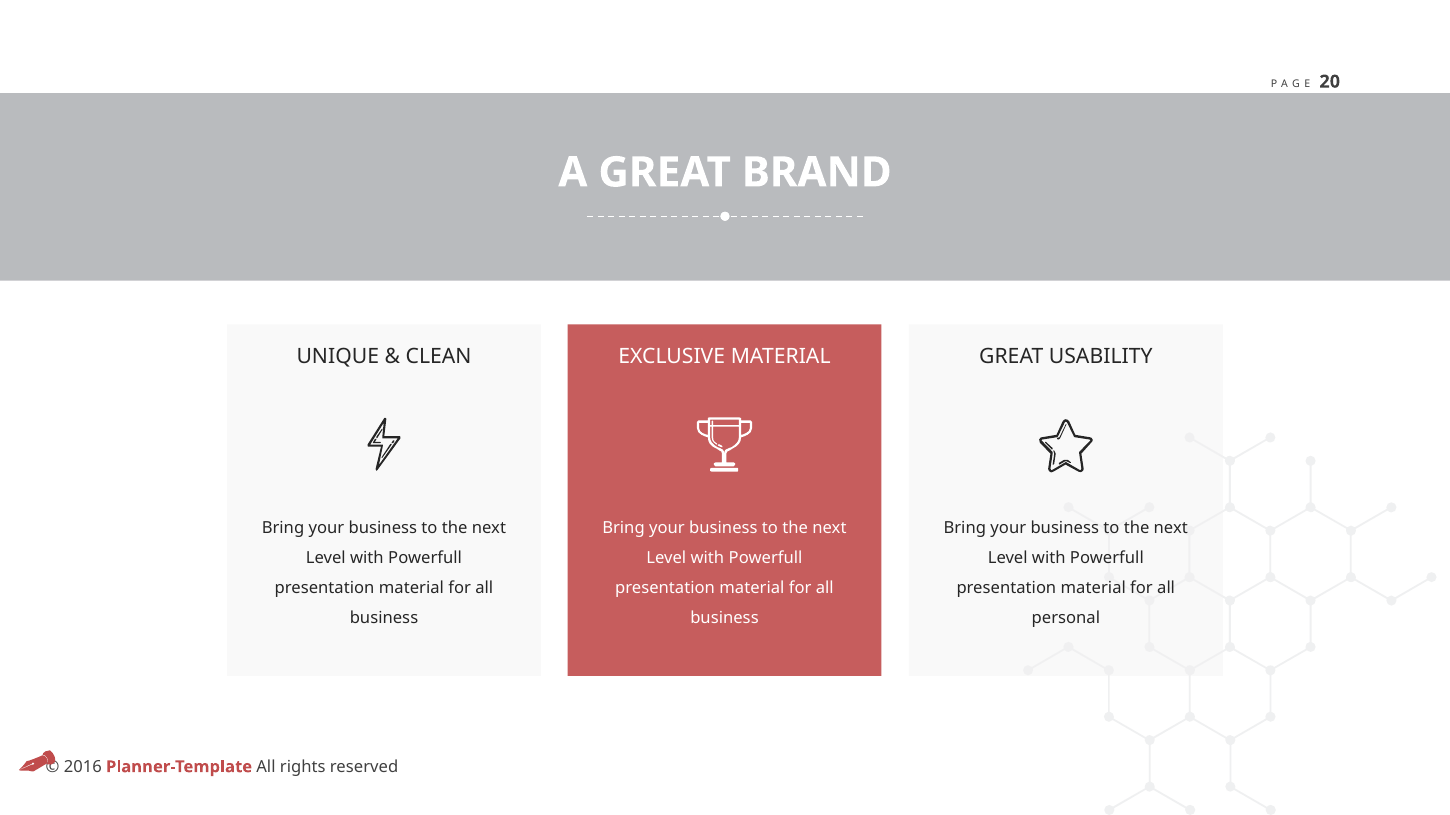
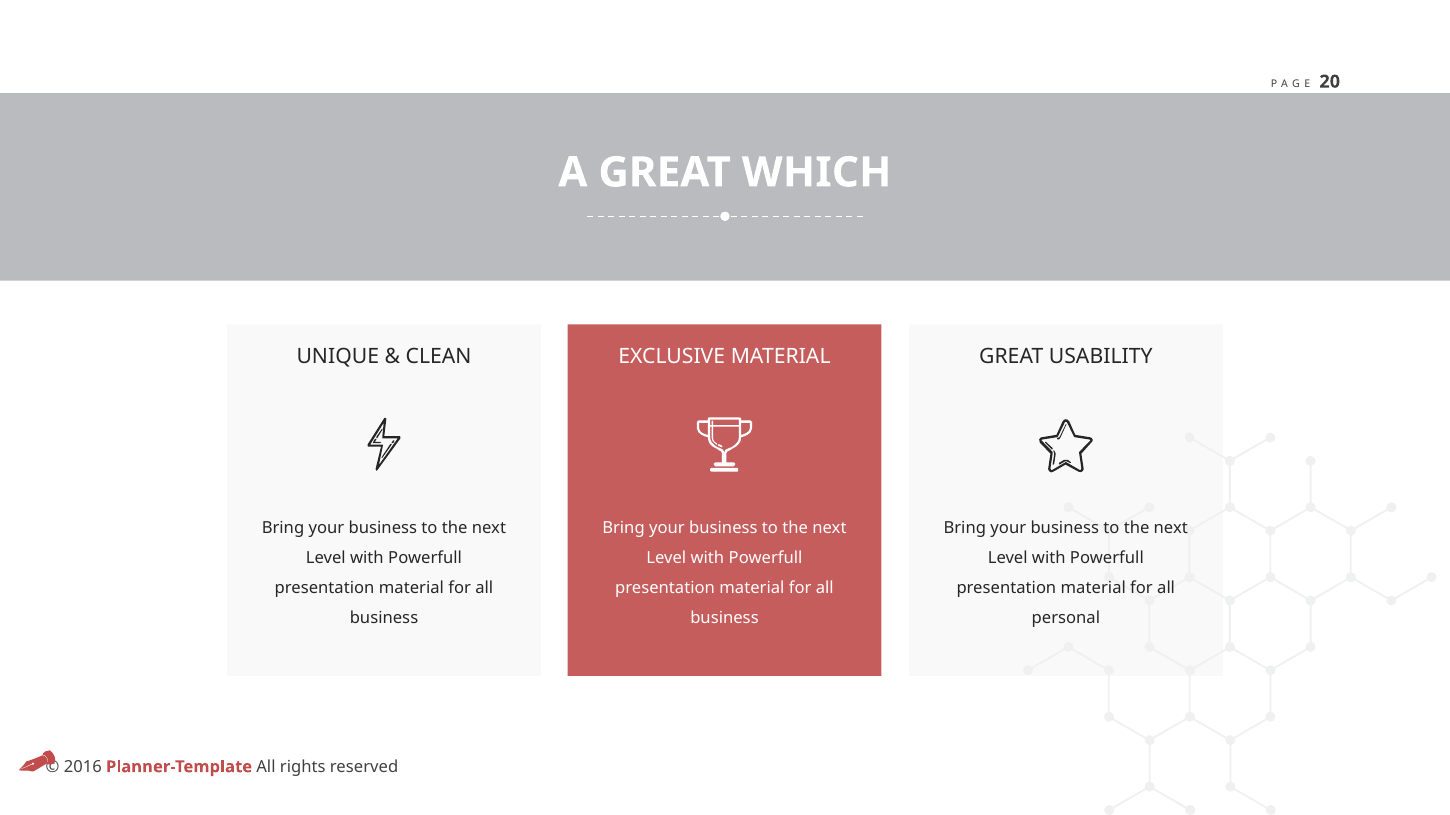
BRAND: BRAND -> WHICH (817, 173)
